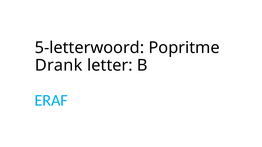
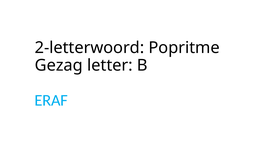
5-letterwoord: 5-letterwoord -> 2-letterwoord (89, 48)
Drank: Drank -> Gezag (59, 65)
